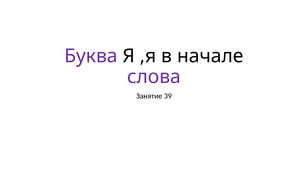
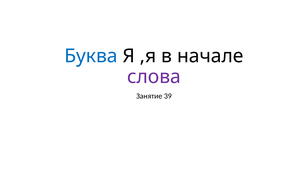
Буква colour: purple -> blue (91, 56)
